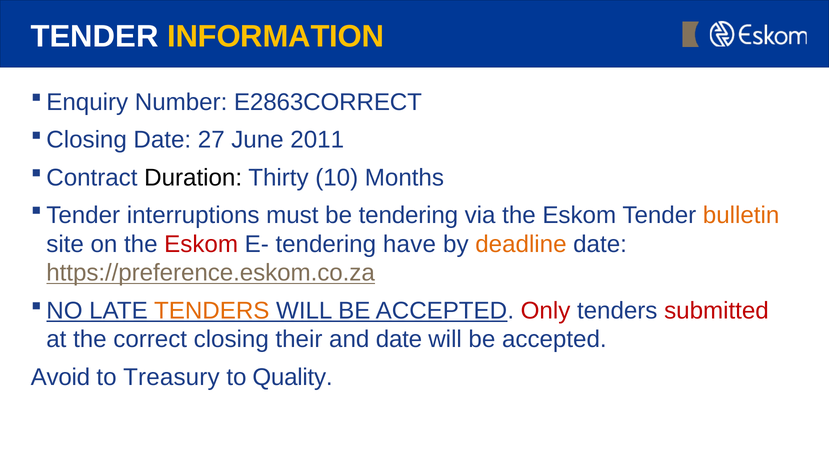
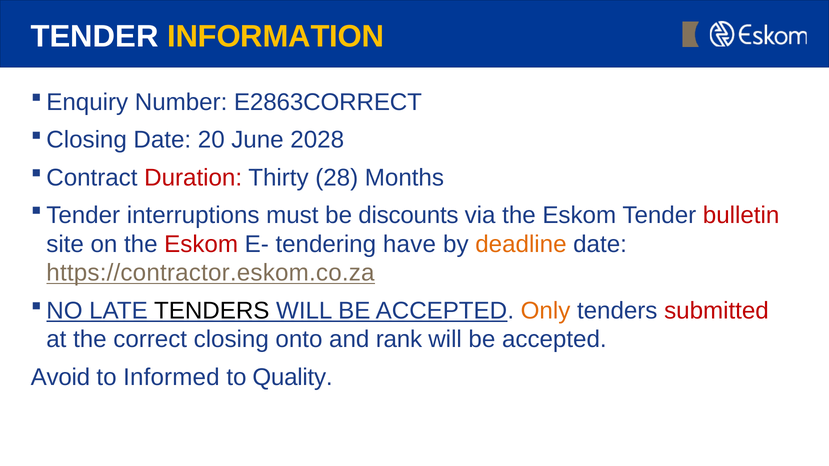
27: 27 -> 20 (211, 140)
2011: 2011 -> 2028 (317, 140)
Duration colour: black -> red (193, 178)
10: 10 -> 28 (337, 178)
be tendering: tendering -> discounts (408, 215)
bulletin colour: orange -> red (741, 215)
https://preference.eskom.co.za: https://preference.eskom.co.za -> https://contractor.eskom.co.za (210, 273)
TENDERS colour: orange -> black (212, 311)
Only colour: red -> orange (546, 311)
their: their -> onto (299, 340)
and date: date -> rank (399, 340)
Treasury: Treasury -> Informed (171, 377)
